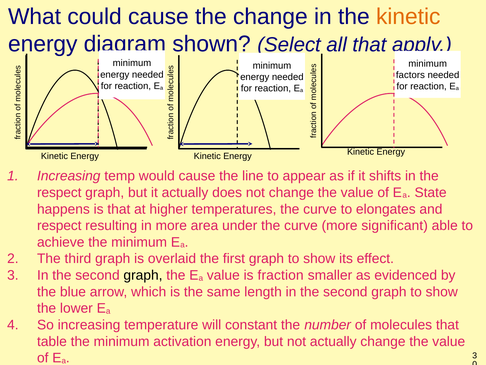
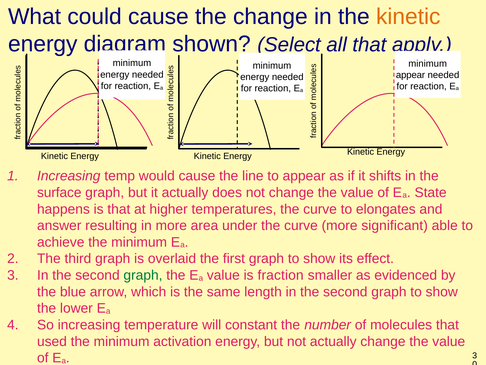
factors: factors -> appear (411, 75)
respect: respect -> surface (59, 192)
respect: respect -> answer (59, 225)
graph colour: black -> green (143, 275)
table: table -> used (52, 341)
